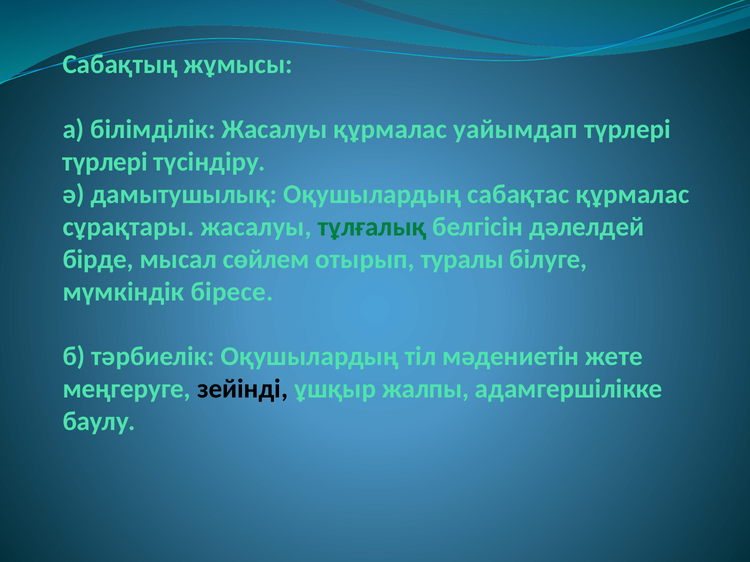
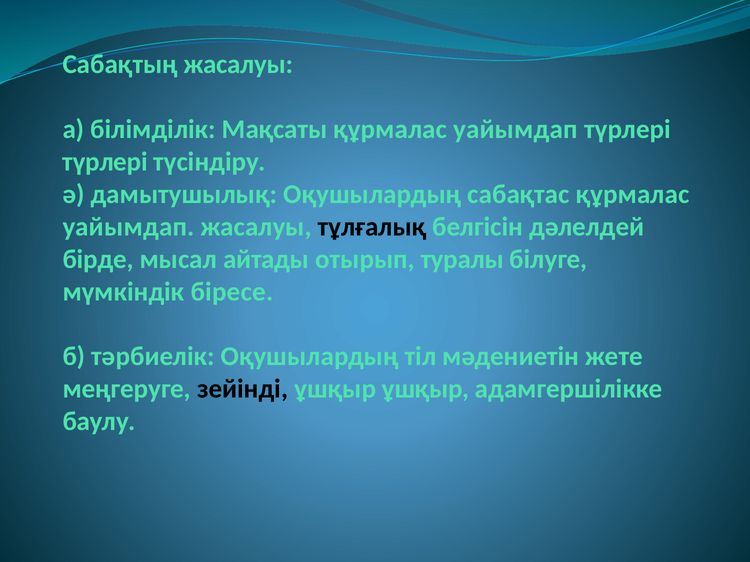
Сабақтың жұмысы: жұмысы -> жасалуы (238, 65)
білімділік Жасалуы: Жасалуы -> Мақсаты (275, 130)
сұрақтары: сұрақтары -> уайымдап (128, 227)
тұлғалық colour: green -> black (372, 227)
сөйлем: сөйлем -> айтады (266, 259)
ұшқыр жалпы: жалпы -> ұшқыр (426, 389)
